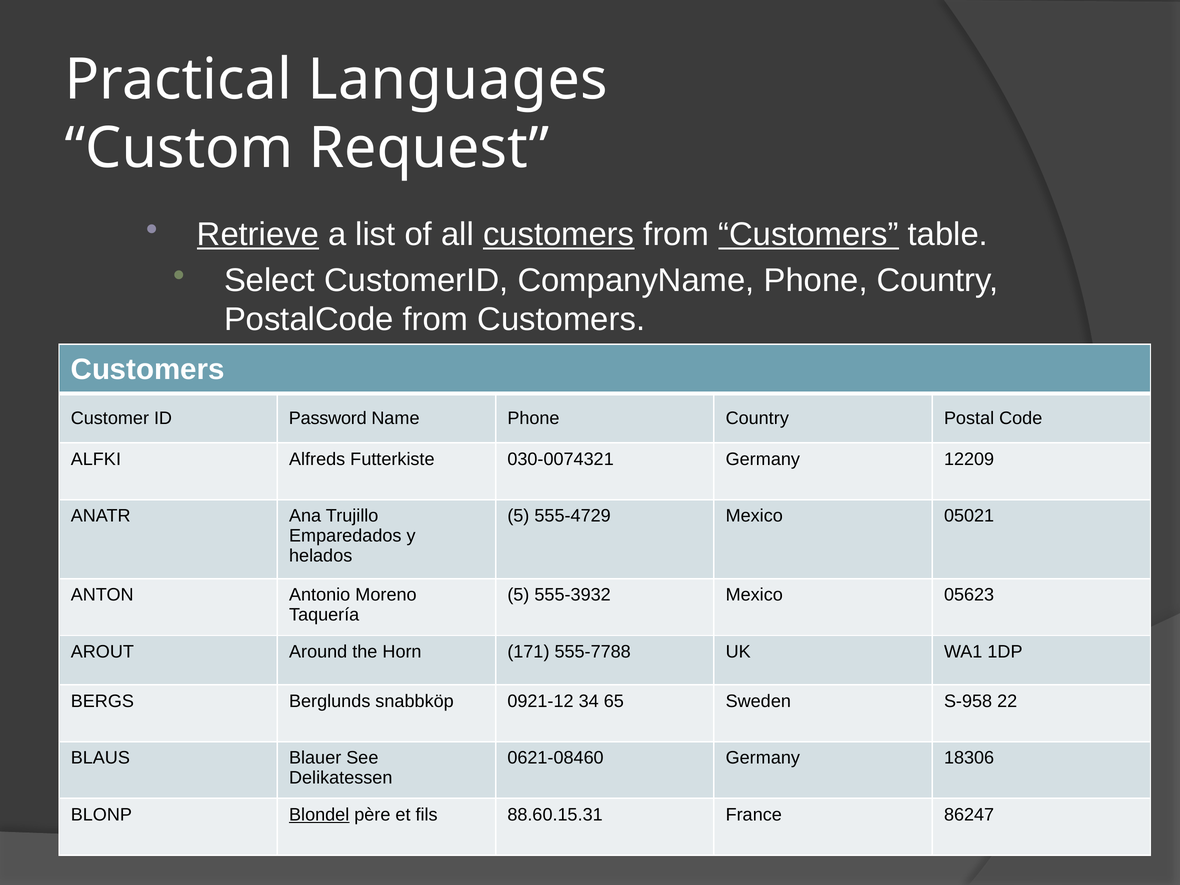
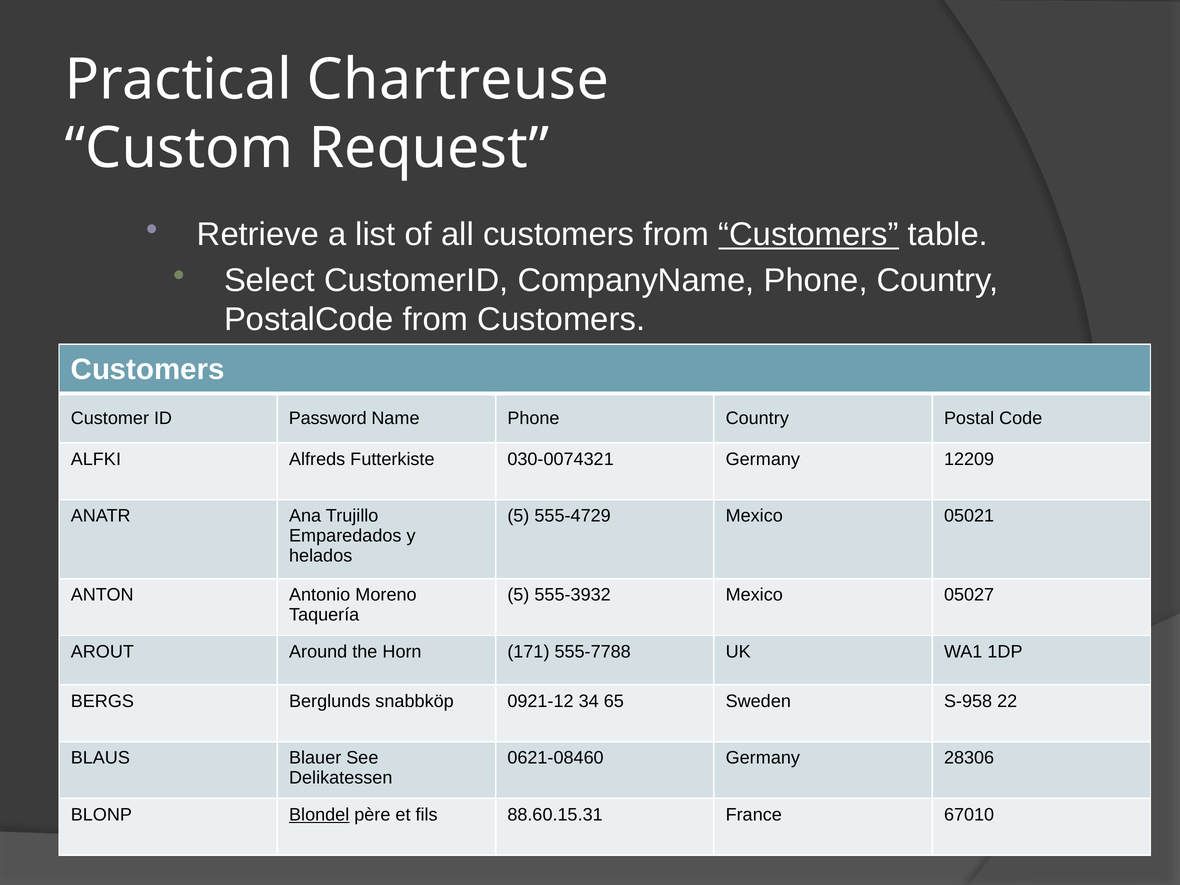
Languages: Languages -> Chartreuse (458, 80)
Retrieve underline: present -> none (258, 234)
customers underline: present -> none (559, 234)
05623: 05623 -> 05027 (969, 595)
18306: 18306 -> 28306 (969, 758)
86247: 86247 -> 67010 (969, 815)
